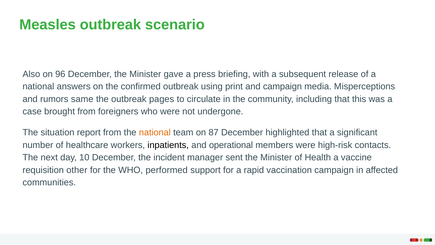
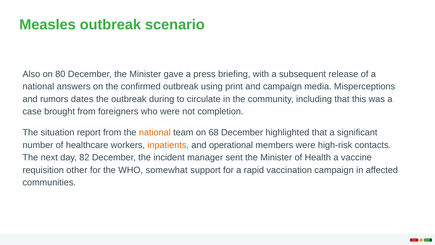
96: 96 -> 80 (60, 74)
same: same -> dates (82, 99)
pages: pages -> during (162, 99)
undergone: undergone -> completion (220, 111)
87: 87 -> 68 (214, 132)
inpatients colour: black -> orange (168, 145)
10: 10 -> 82 (84, 157)
performed: performed -> somewhat (167, 170)
